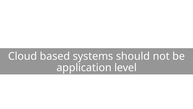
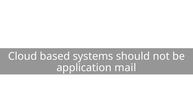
level: level -> mail (125, 67)
